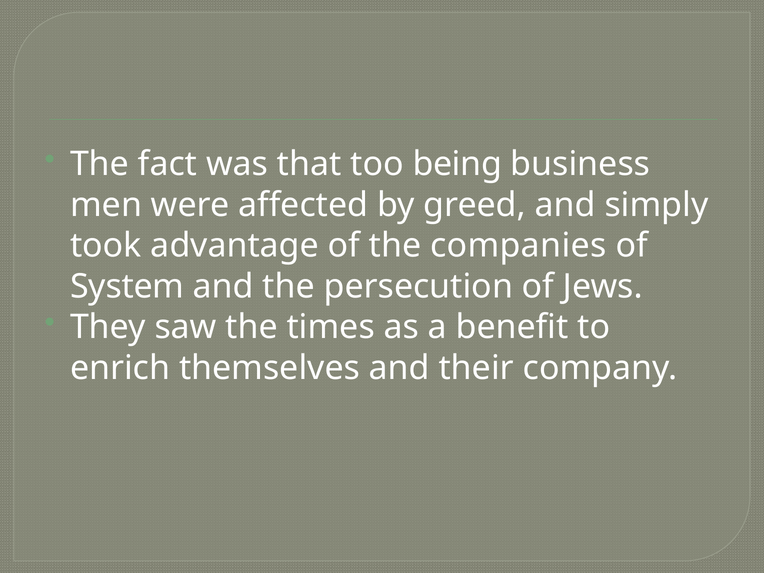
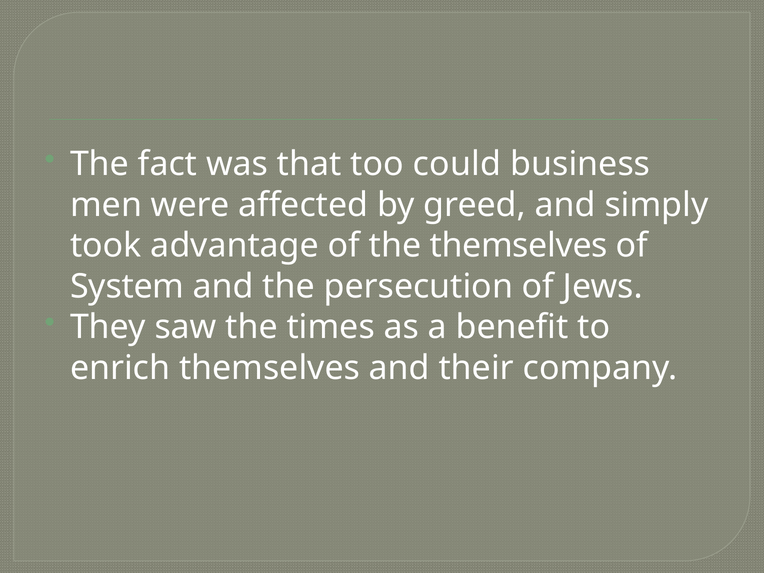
being: being -> could (457, 164)
the companies: companies -> themselves (519, 246)
